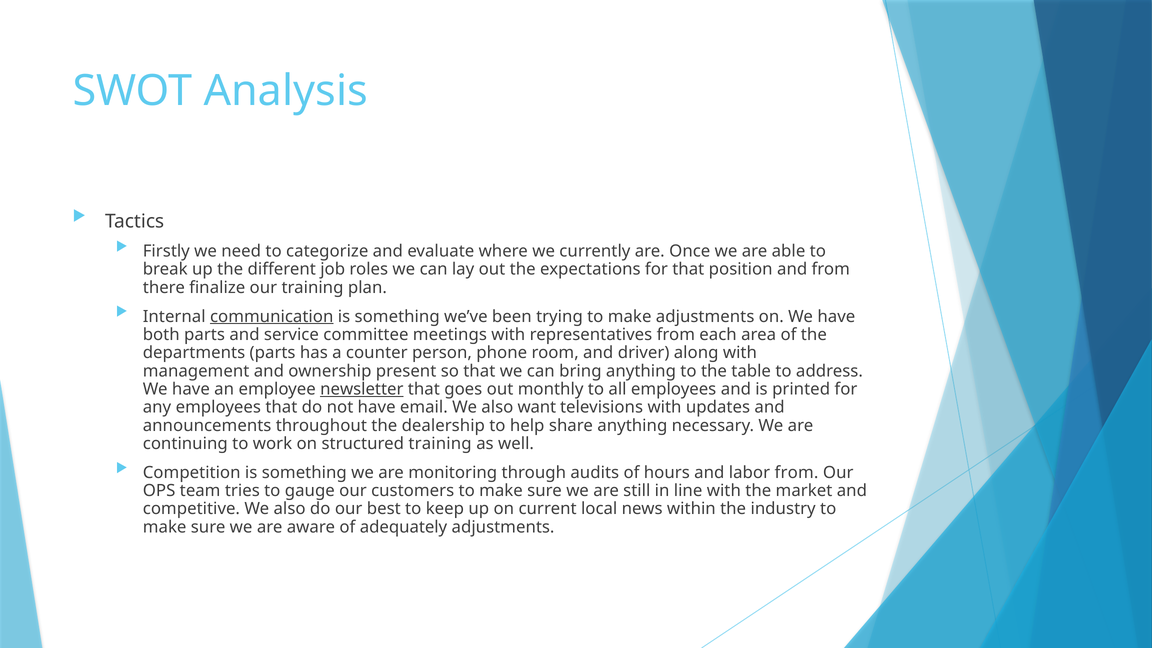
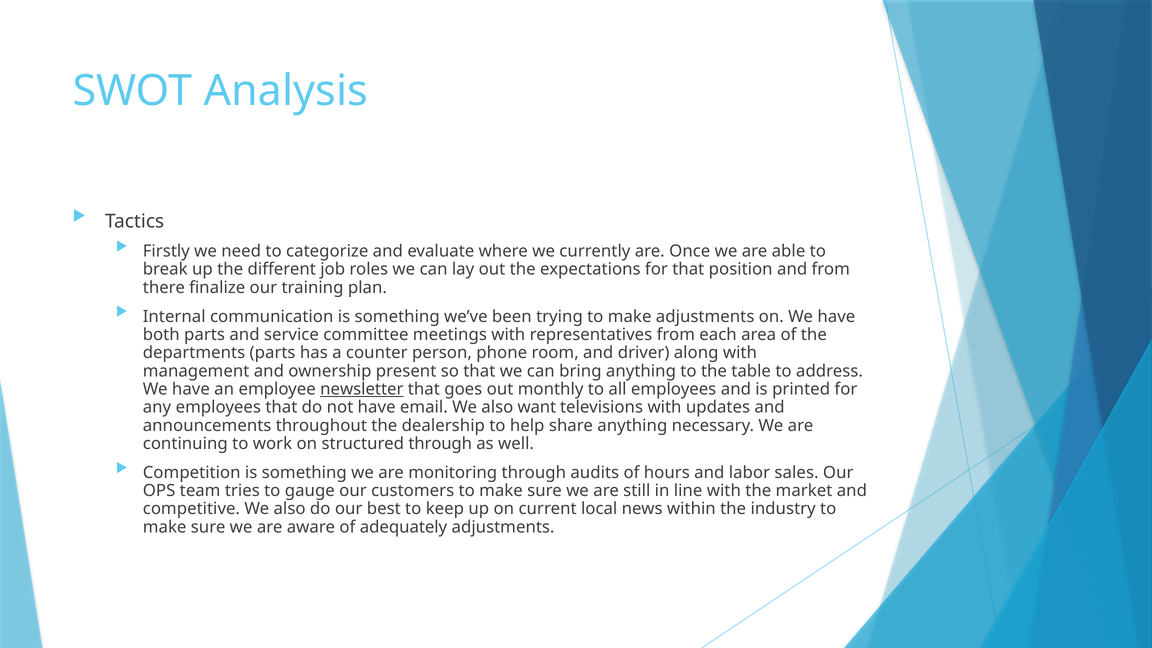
communication underline: present -> none (272, 317)
structured training: training -> through (440, 444)
labor from: from -> sales (797, 473)
